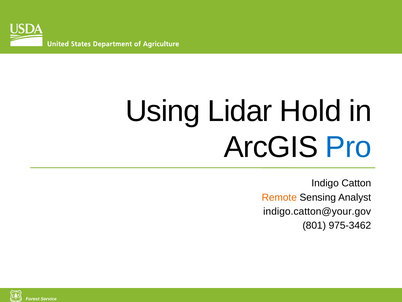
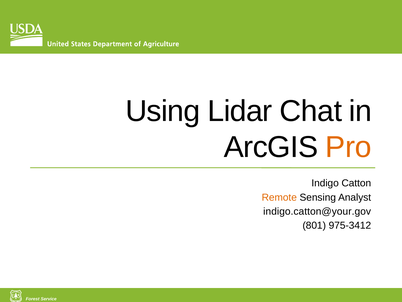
Hold: Hold -> Chat (311, 111)
Pro colour: blue -> orange (348, 147)
975-3462: 975-3462 -> 975-3412 (350, 225)
